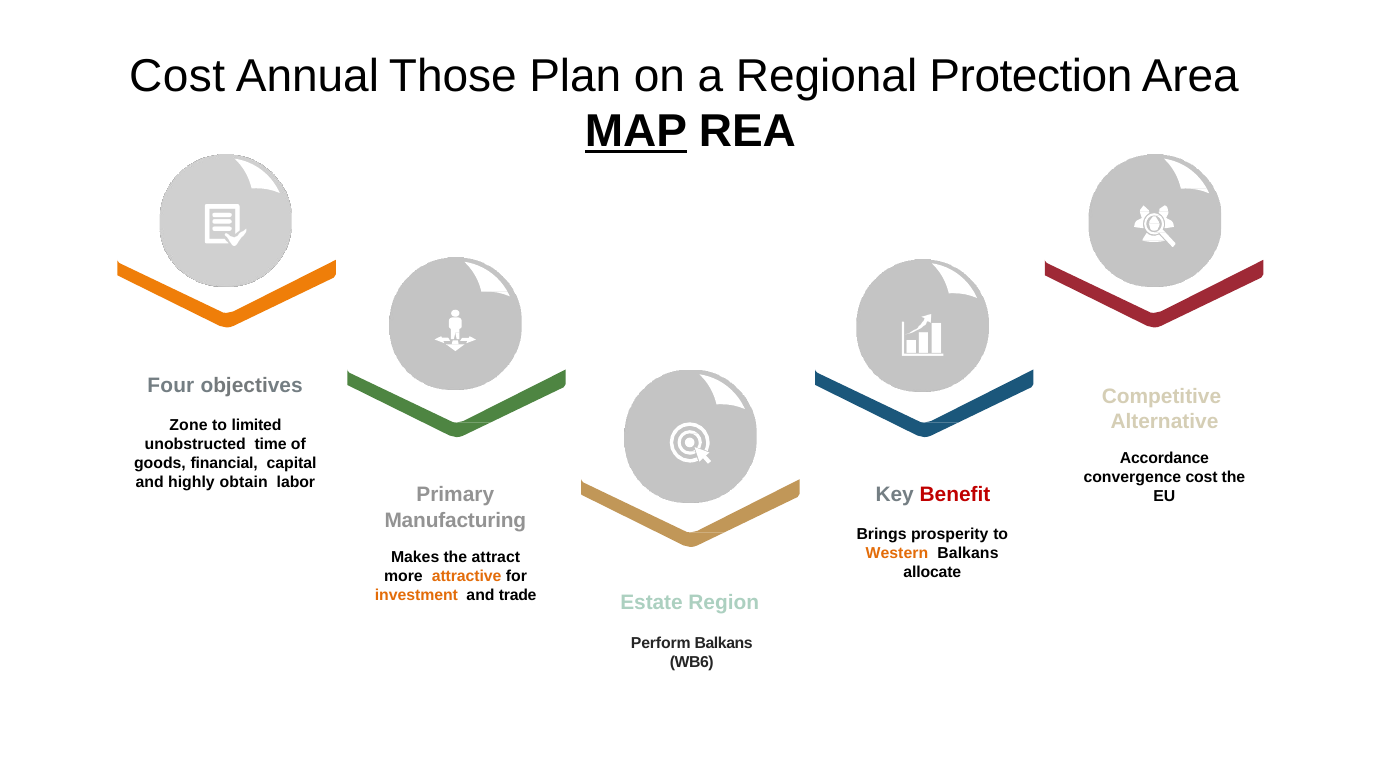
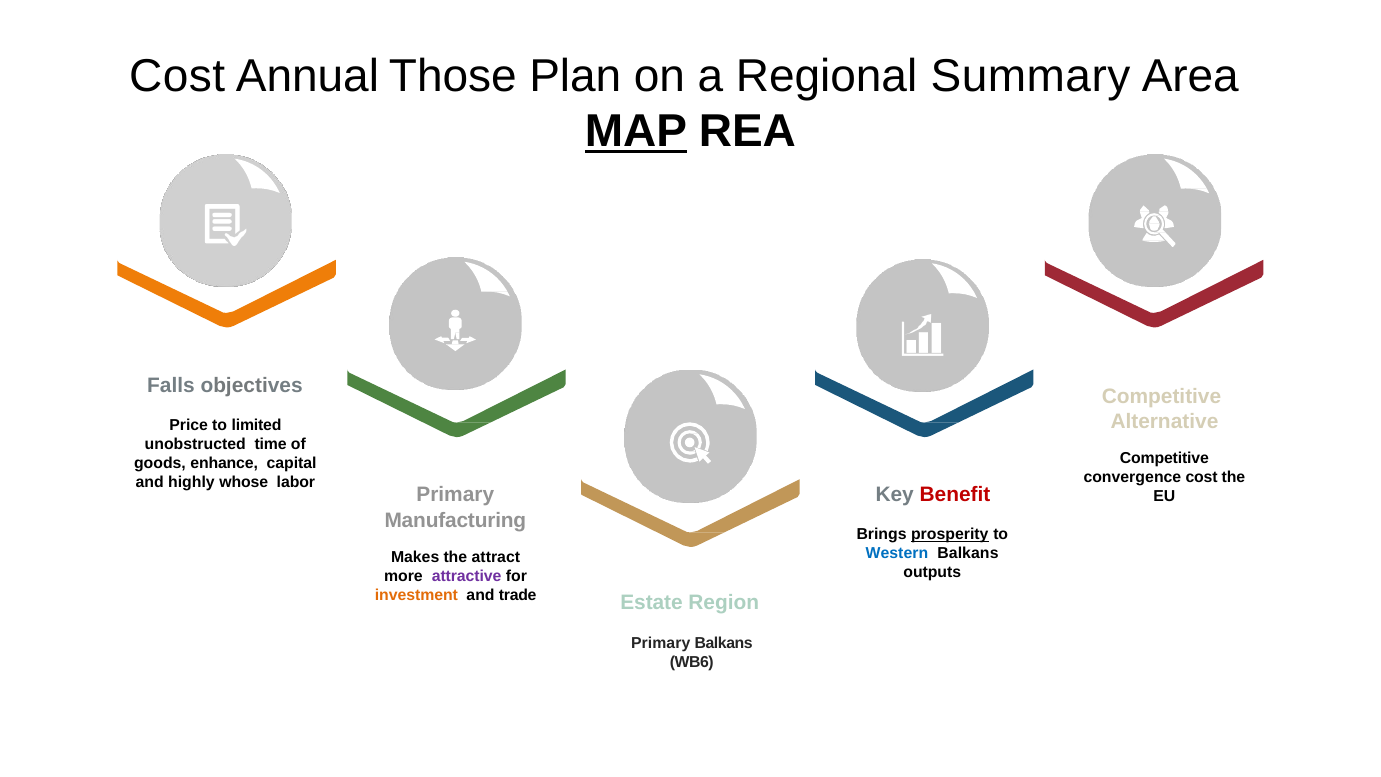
Protection: Protection -> Summary (1031, 77)
Four: Four -> Falls (171, 385)
Zone: Zone -> Price (189, 426)
Accordance: Accordance -> Competitive (1164, 458)
financial: financial -> enhance (224, 464)
obtain: obtain -> whose (244, 483)
prosperity underline: none -> present (950, 534)
Western colour: orange -> blue (897, 553)
allocate: allocate -> outputs (932, 572)
attractive colour: orange -> purple (467, 577)
Perform: Perform -> Primary (661, 643)
